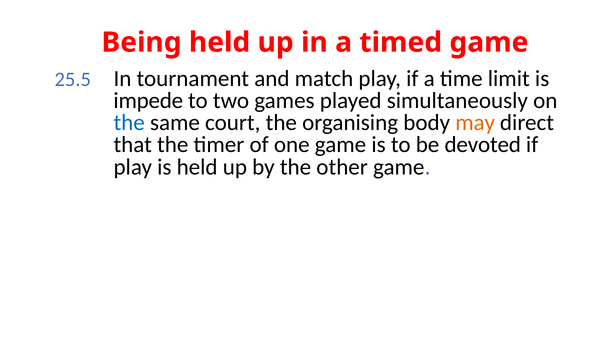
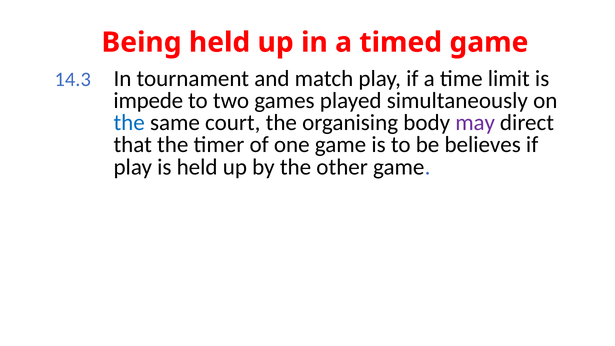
25.5: 25.5 -> 14.3 (73, 79)
may colour: orange -> purple (475, 123)
devoted: devoted -> believes (483, 145)
